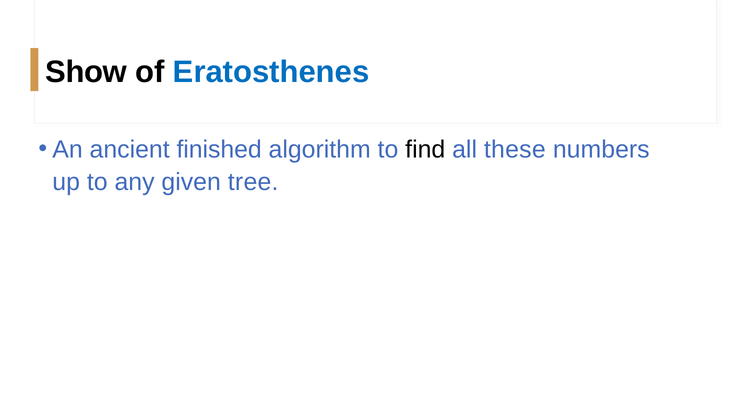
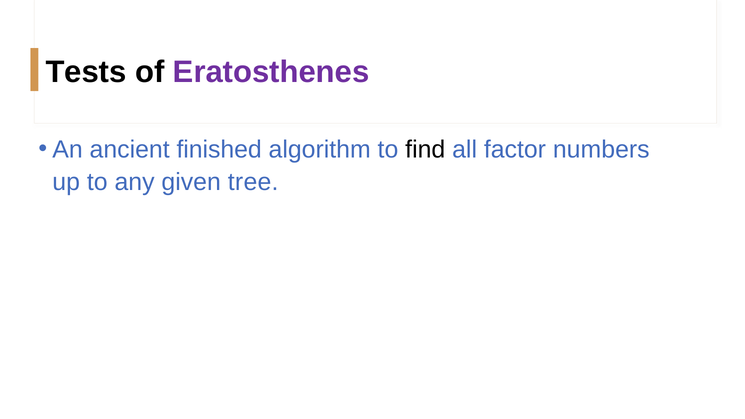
Show: Show -> Tests (86, 72)
Eratosthenes colour: blue -> purple (271, 72)
these: these -> factor (515, 150)
